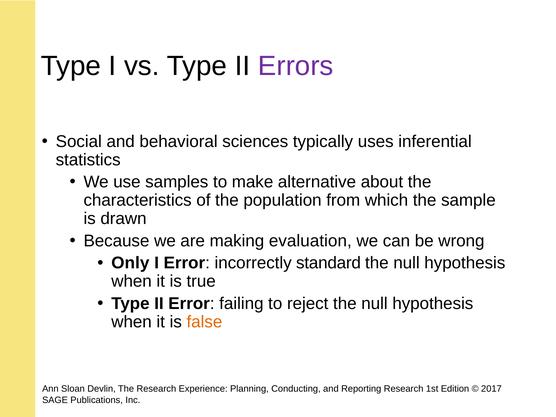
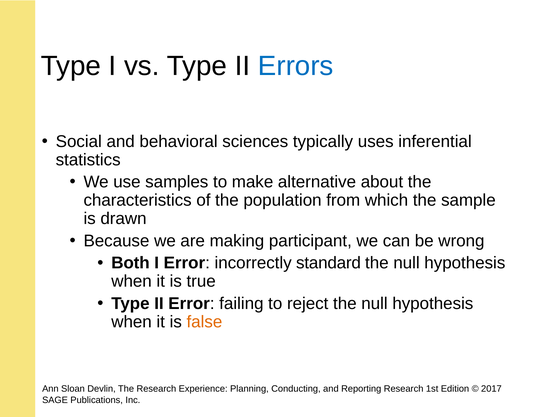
Errors colour: purple -> blue (296, 66)
evaluation: evaluation -> participant (310, 241)
Only: Only -> Both (130, 263)
